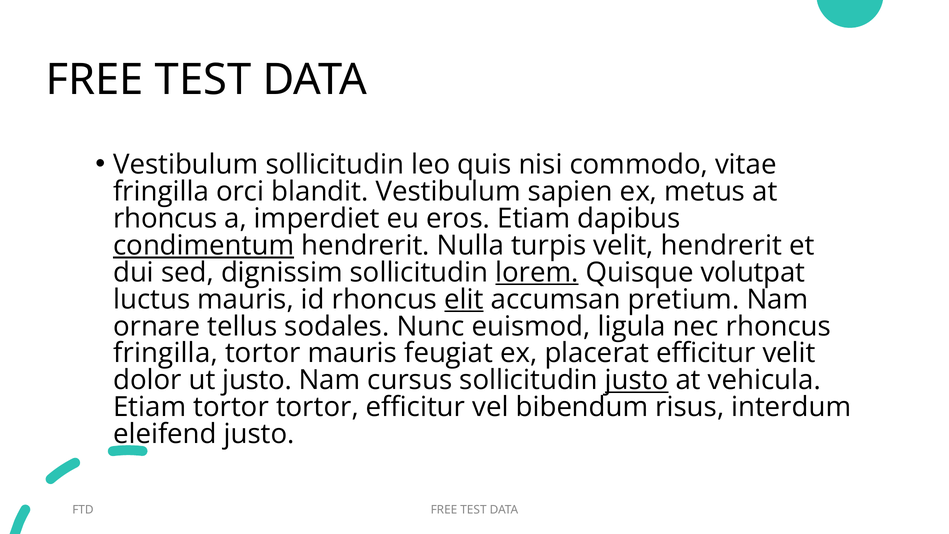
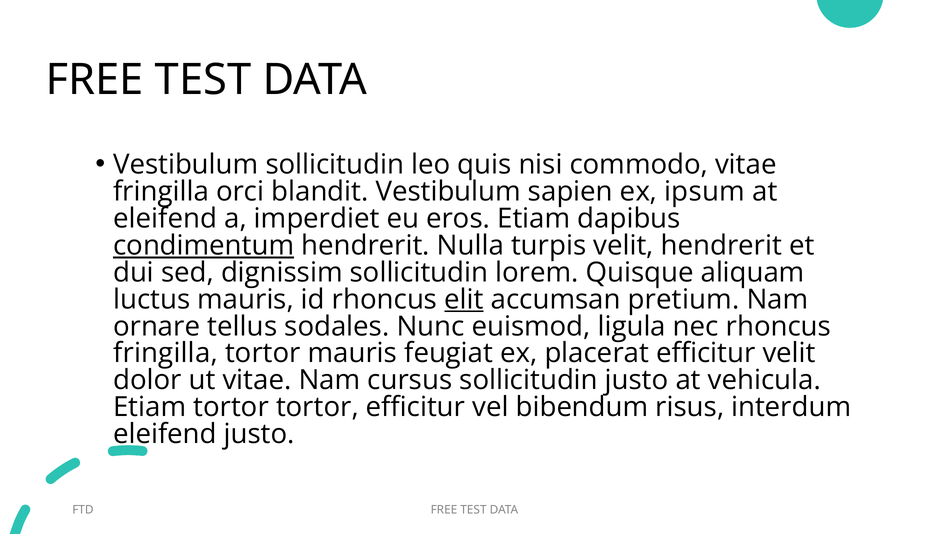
metus: metus -> ipsum (705, 192)
rhoncus: rhoncus -> eleifend (165, 219)
lorem underline: present -> none (537, 272)
volutpat: volutpat -> aliquam (753, 272)
ut justo: justo -> vitae (257, 380)
justo underline: present -> none (637, 380)
